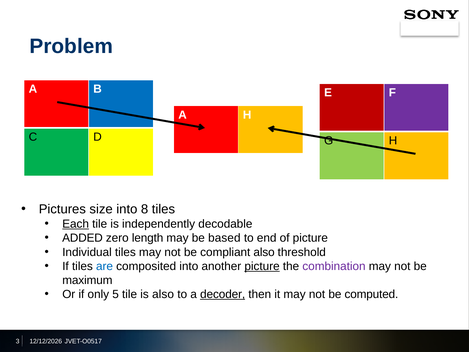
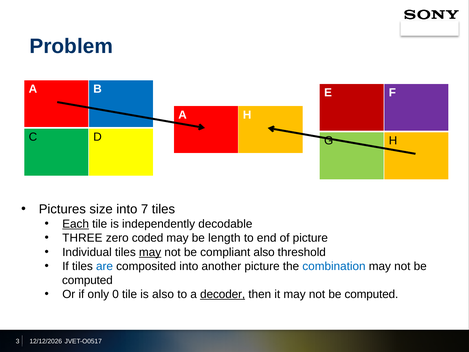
8: 8 -> 7 (145, 209)
ADDED: ADDED -> THREE (82, 238)
length: length -> coded (148, 238)
based: based -> length (224, 238)
may underline: none -> present (150, 252)
picture underline: present -> none (262, 266)
combination colour: purple -> blue (334, 266)
maximum: maximum -> computed (87, 280)
5: 5 -> 0 (116, 294)
